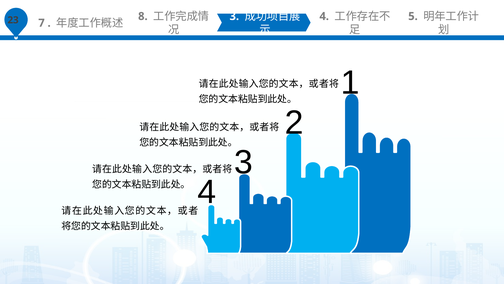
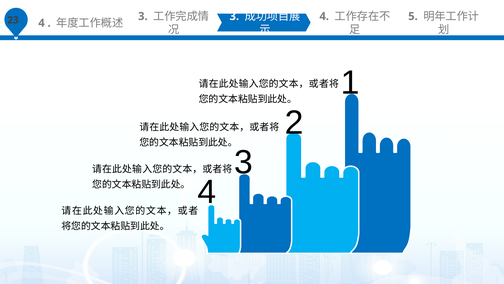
7: 7 -> 4 (41, 23)
8: 8 -> 3 (143, 16)
